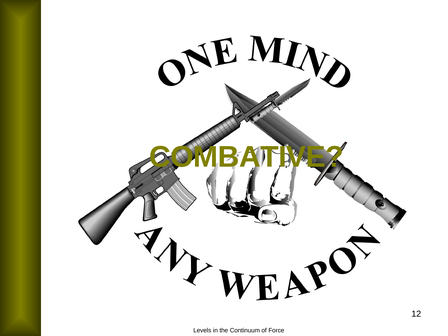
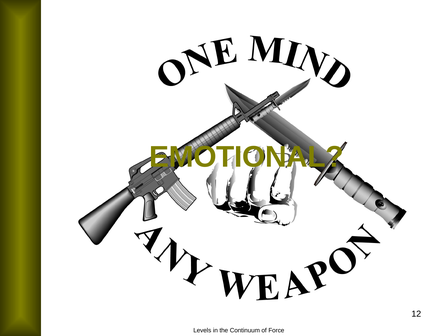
COMBATIVE: COMBATIVE -> EMOTIONAL (246, 157)
